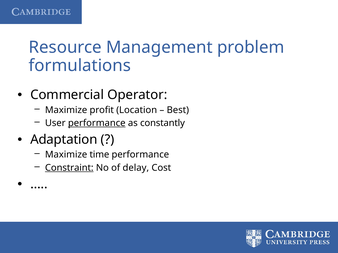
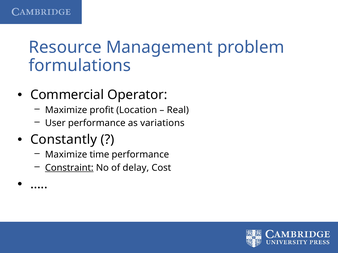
Best: Best -> Real (178, 110)
performance underline: present -> none (97, 123)
constantly: constantly -> variations (162, 123)
Adaptation: Adaptation -> Constantly (64, 140)
